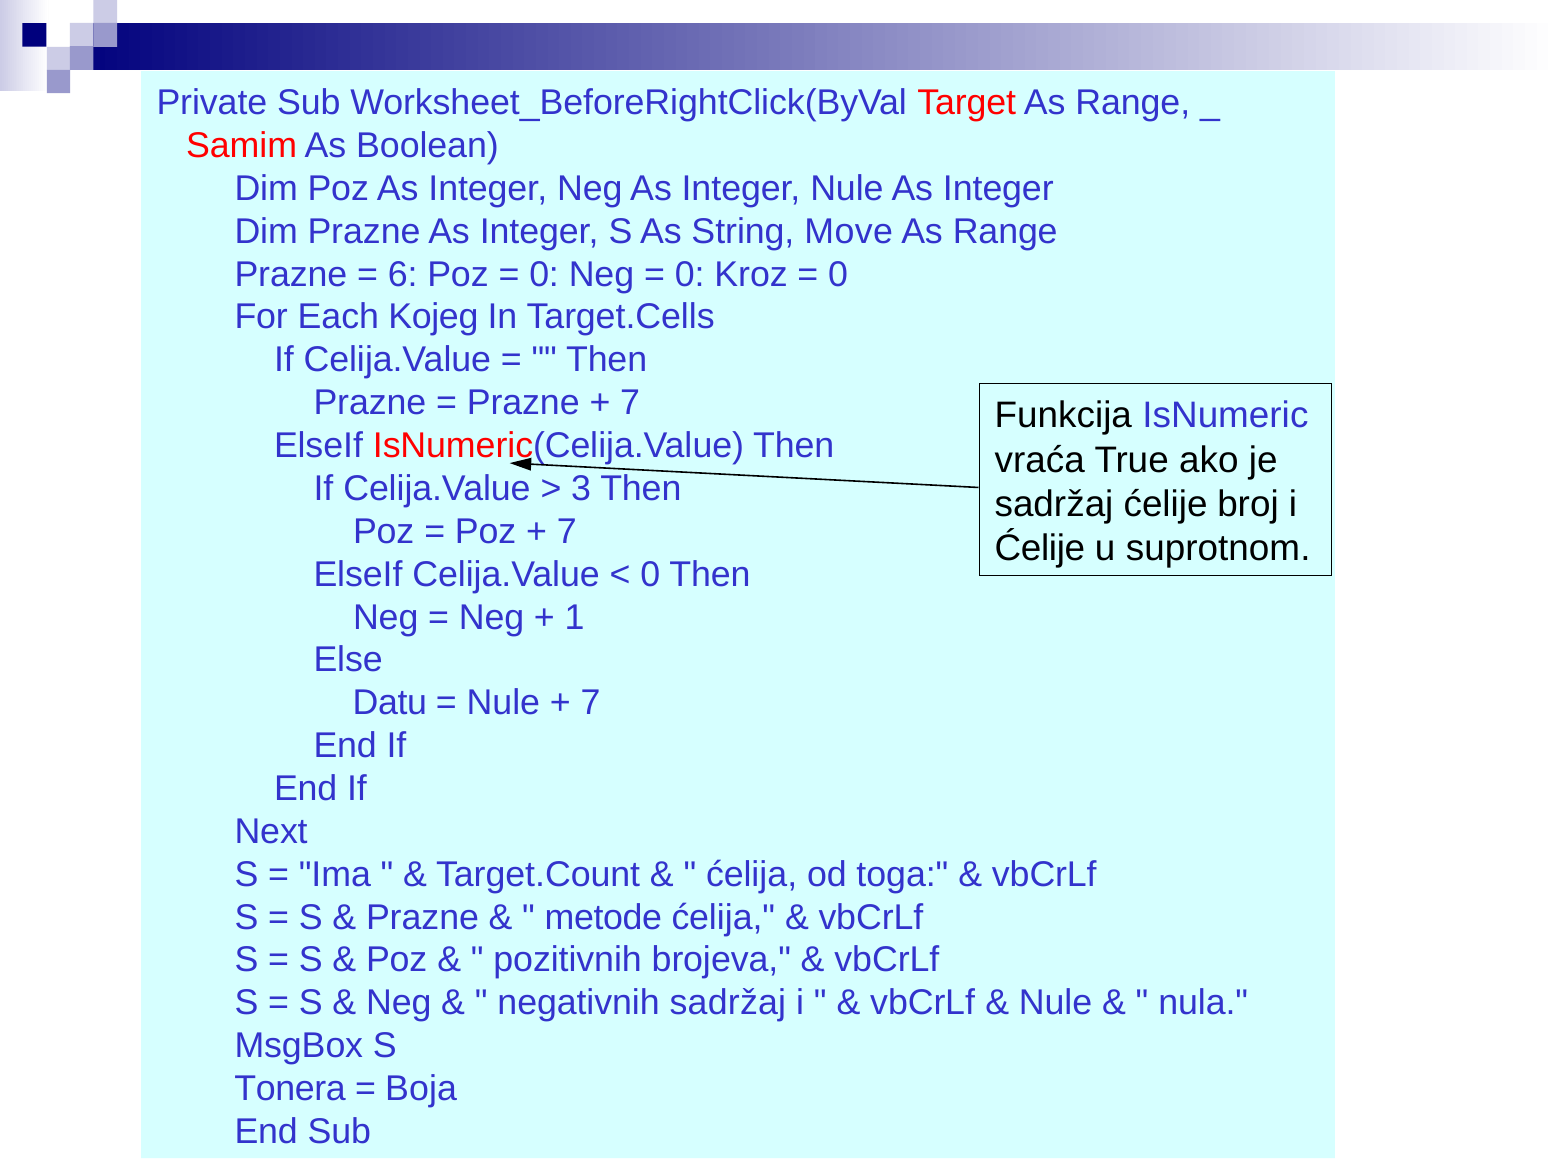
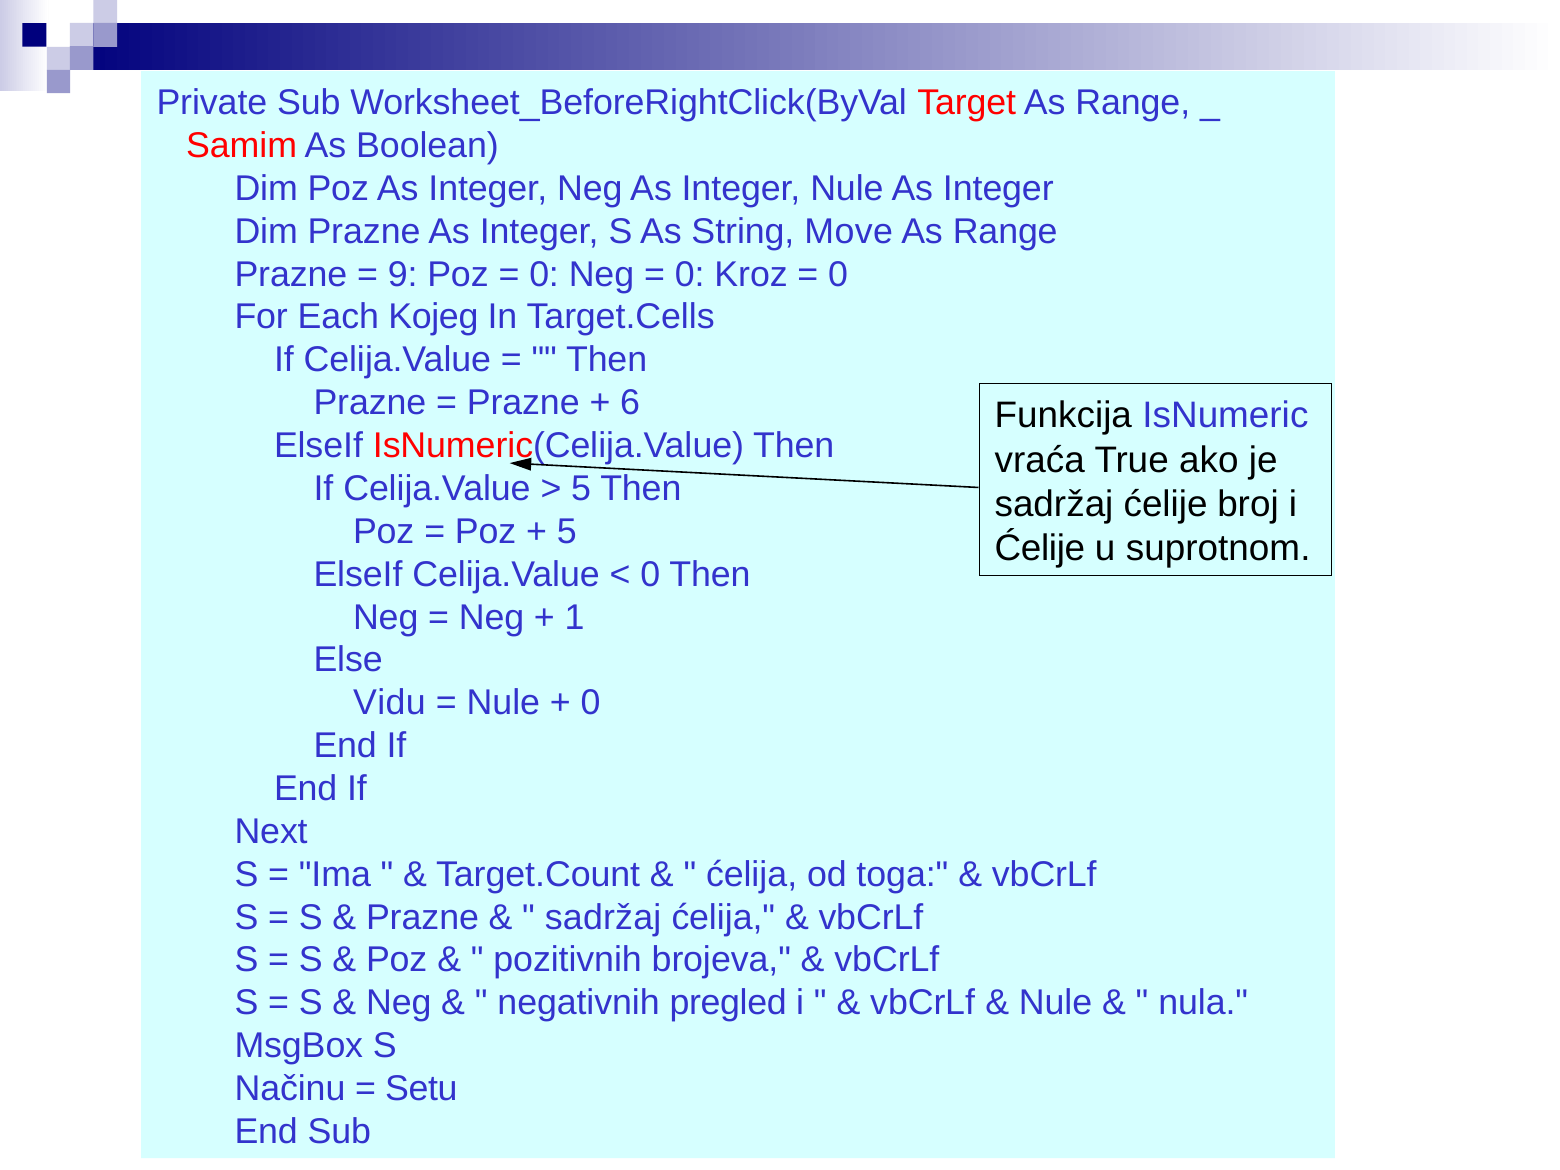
6: 6 -> 9 (403, 274)
7: 7 -> 6 (630, 403)
3: 3 -> 5 (581, 489)
7: 7 -> 5 (567, 532)
Datu: Datu -> Vidu (389, 703)
7: 7 -> 0 (590, 703)
metode: metode -> sadržaj (603, 917)
negativnih sadržaj: sadržaj -> pregled (728, 1003)
Tonera: Tonera -> Načinu (290, 1089)
Boja: Boja -> Setu (421, 1089)
